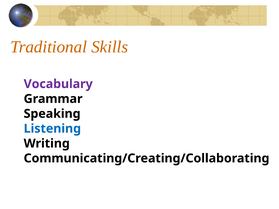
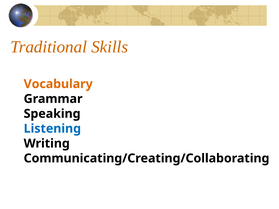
Vocabulary colour: purple -> orange (58, 84)
